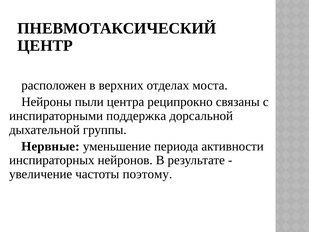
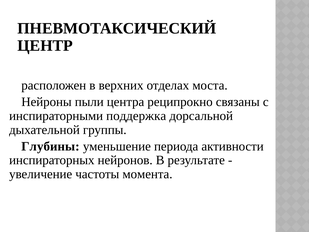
Нервные: Нервные -> Глубины (50, 146)
поэтому: поэтому -> момента (147, 174)
